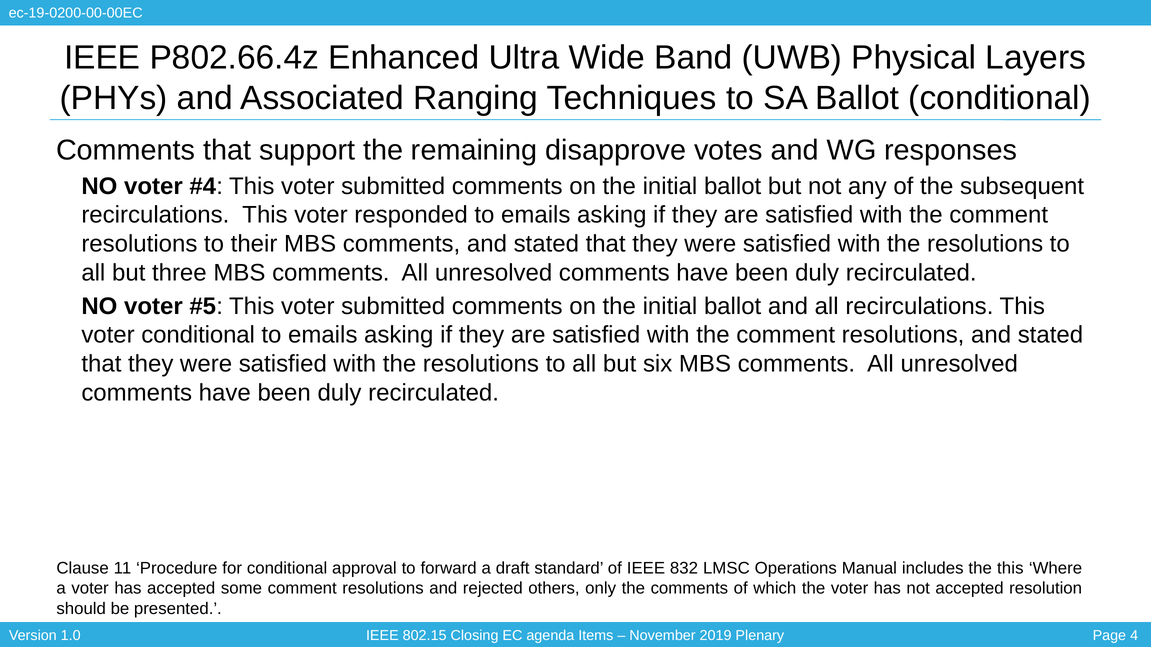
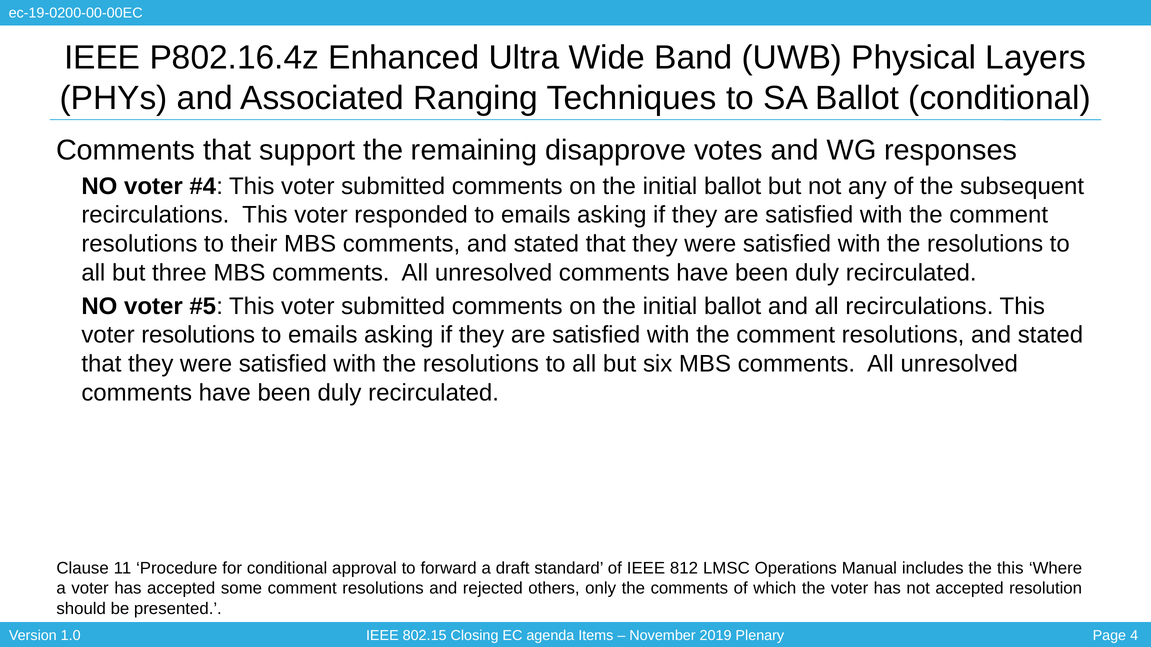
P802.66.4z: P802.66.4z -> P802.16.4z (234, 58)
voter conditional: conditional -> resolutions (198, 335)
832: 832 -> 812 (684, 569)
